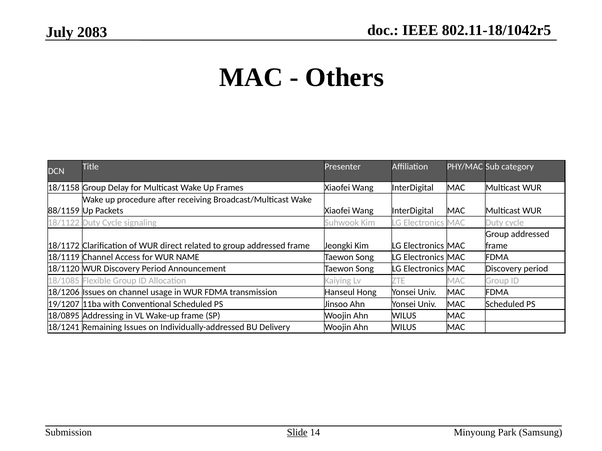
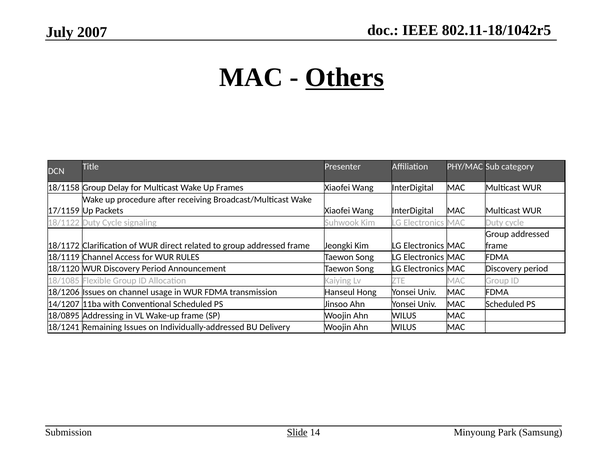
2083: 2083 -> 2007 (92, 32)
Others underline: none -> present (345, 78)
88/1159: 88/1159 -> 17/1159 (64, 211)
NAME: NAME -> RULES (188, 258)
19/1207: 19/1207 -> 14/1207 (64, 304)
